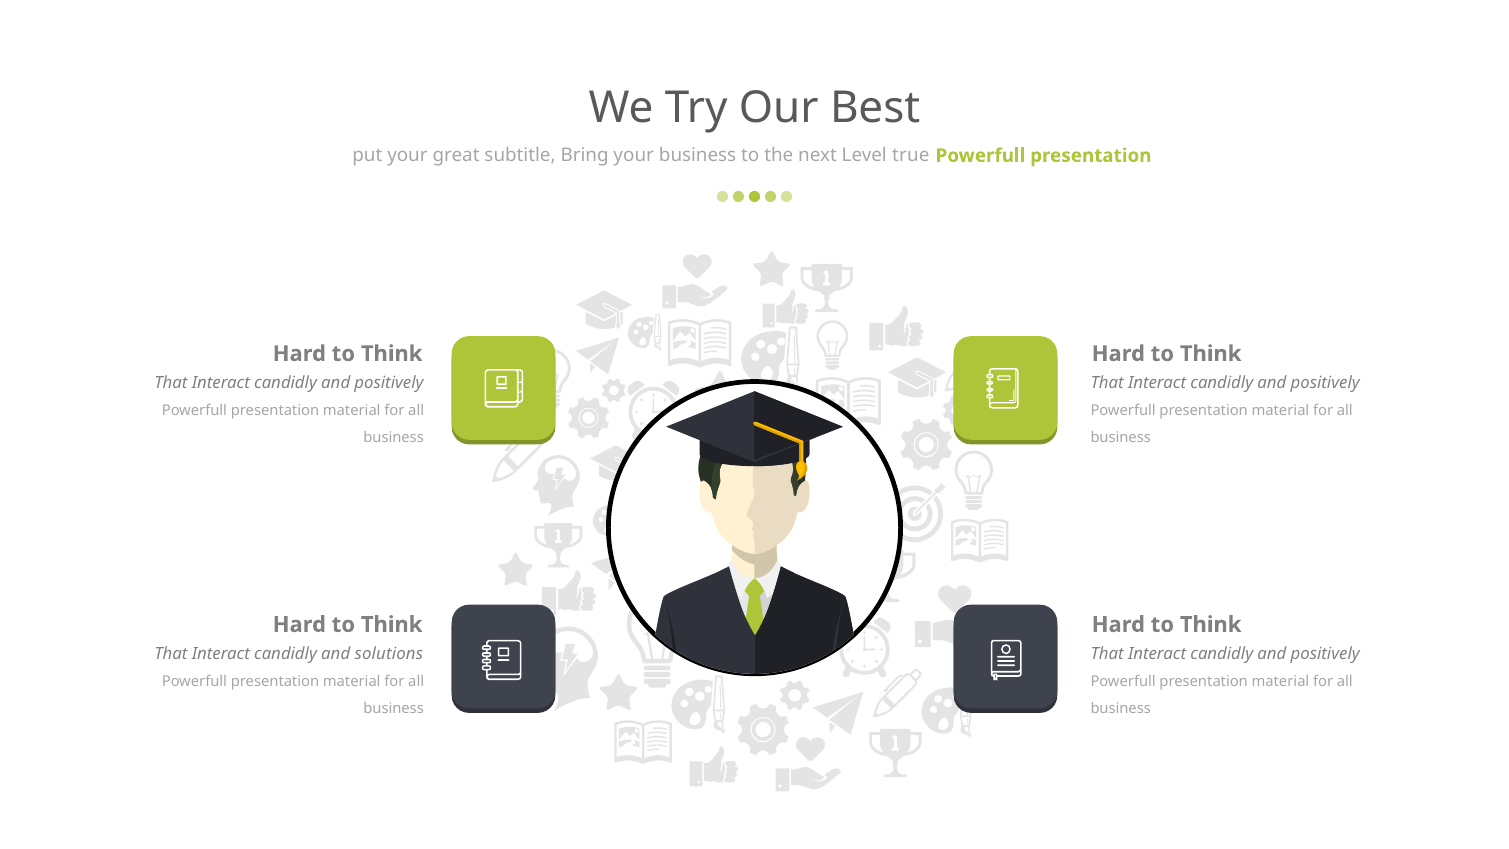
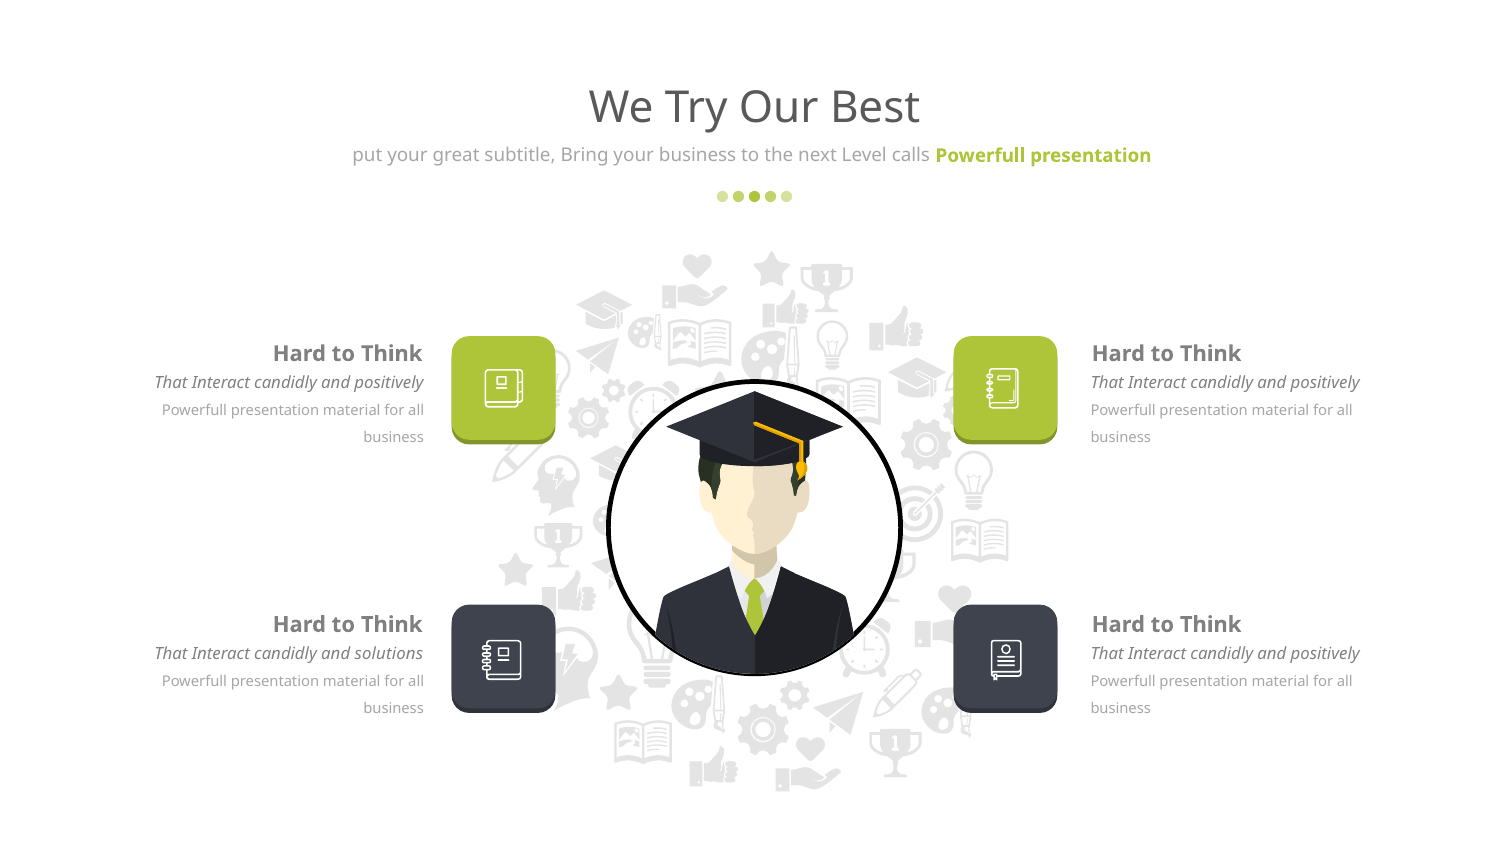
true: true -> calls (911, 156)
